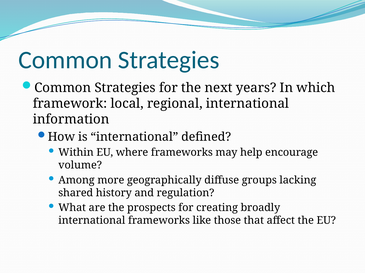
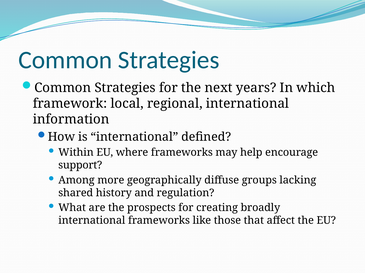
volume: volume -> support (80, 166)
